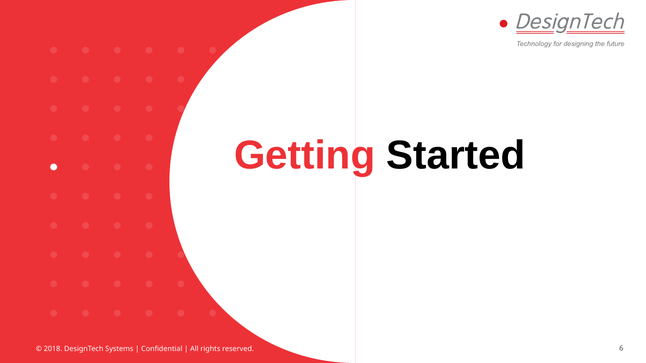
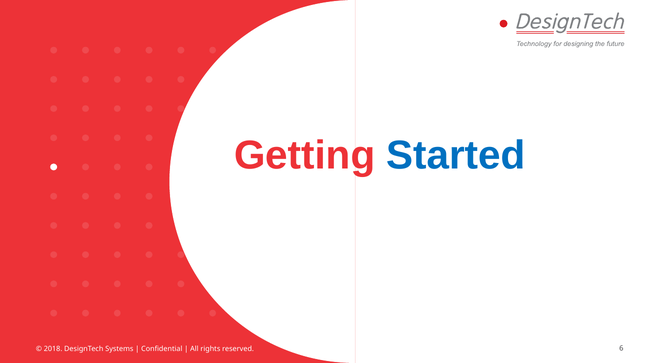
Started colour: black -> blue (456, 155)
